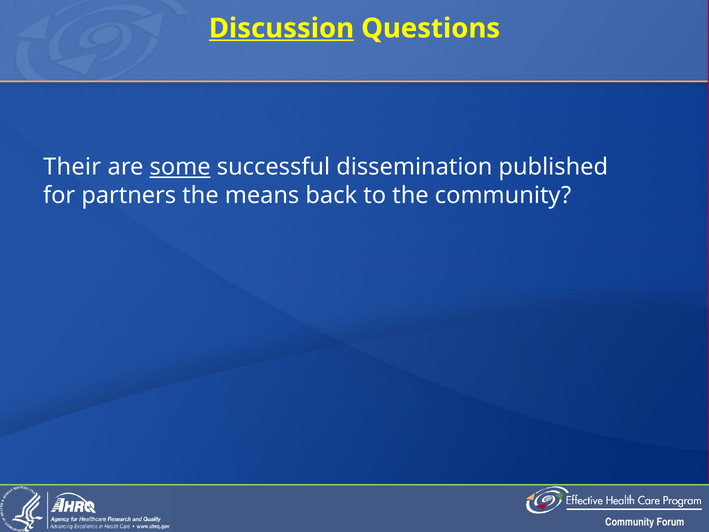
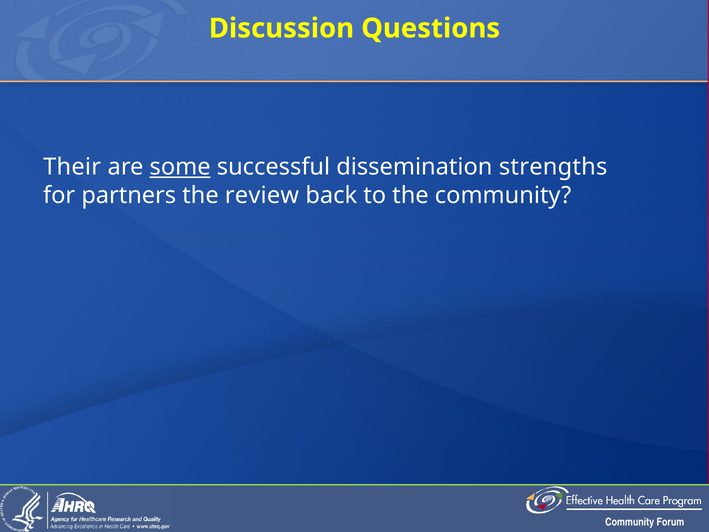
Discussion underline: present -> none (281, 28)
published: published -> strengths (553, 167)
means: means -> review (262, 195)
